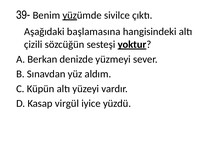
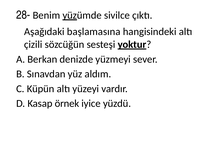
39-: 39- -> 28- (23, 15)
virgül: virgül -> örnek (67, 104)
